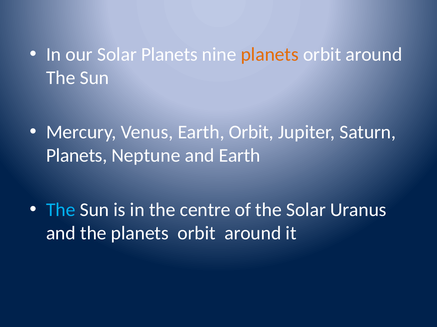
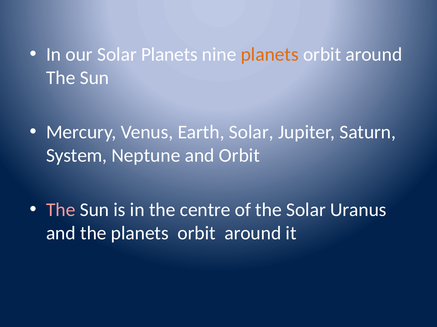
Earth Orbit: Orbit -> Solar (251, 132)
Planets: Planets -> System (77, 156)
and Earth: Earth -> Orbit (239, 156)
The colour: light blue -> pink (61, 210)
